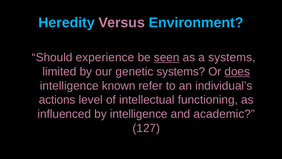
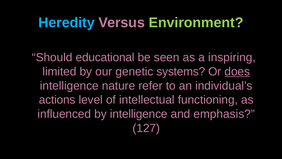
Environment colour: light blue -> light green (196, 22)
experience: experience -> educational (105, 57)
seen underline: present -> none (167, 57)
a systems: systems -> inspiring (232, 57)
known: known -> nature (119, 86)
academic: academic -> emphasis (224, 114)
